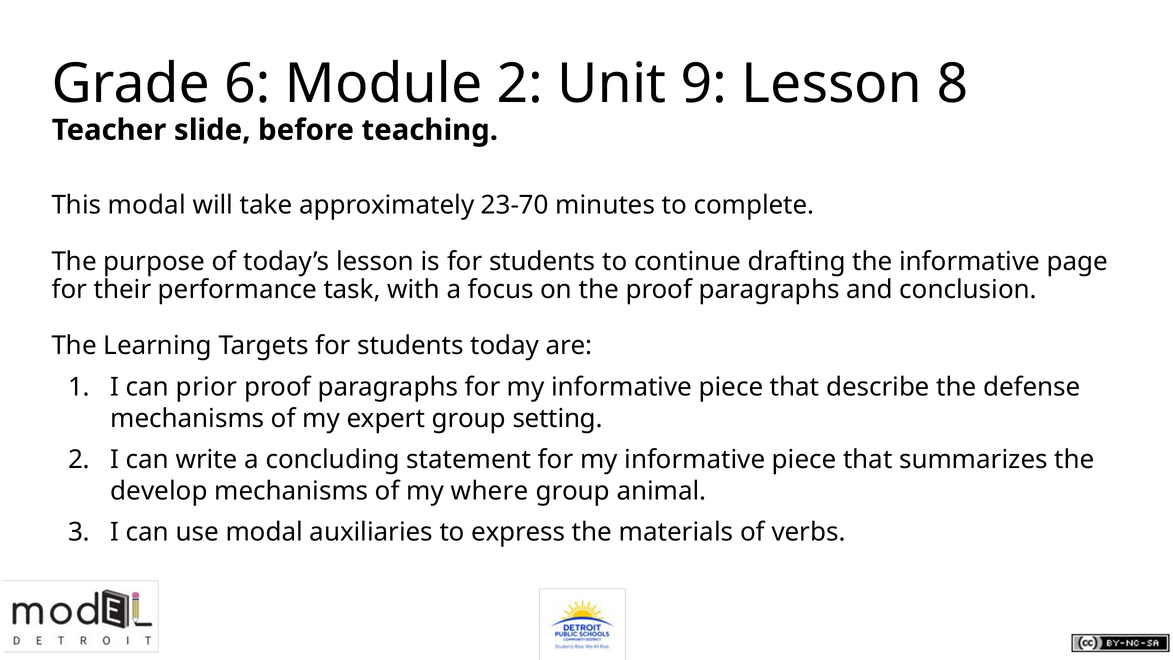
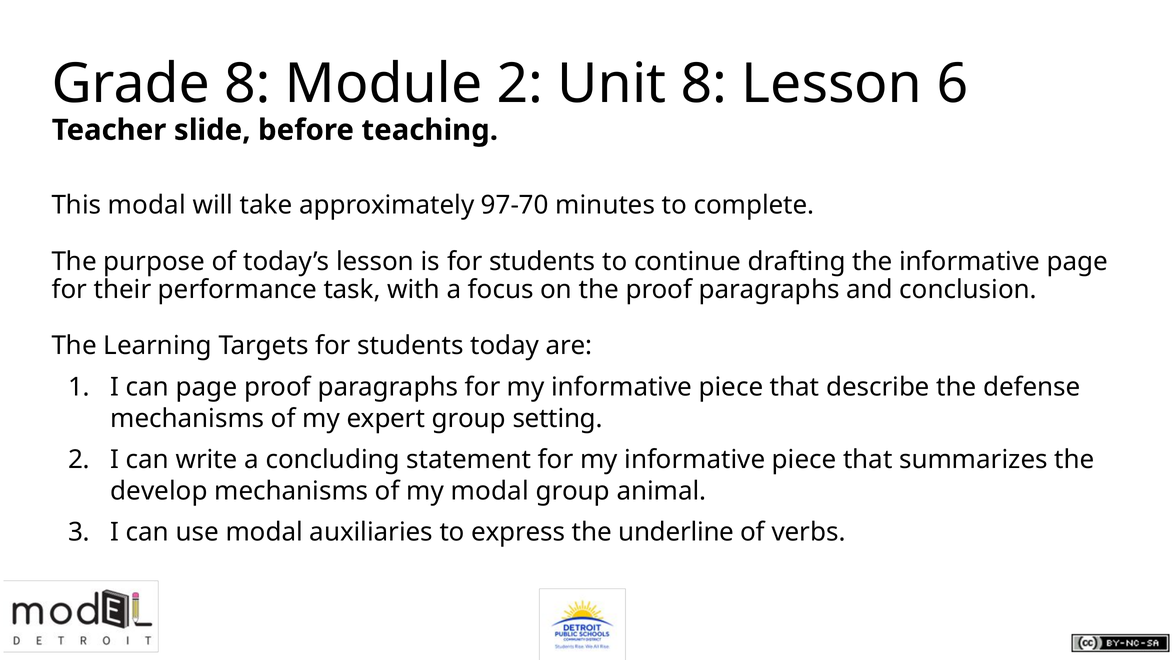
Grade 6: 6 -> 8 (247, 84)
Unit 9: 9 -> 8 (704, 84)
8: 8 -> 6 (952, 84)
23-70: 23-70 -> 97-70 (515, 205)
can prior: prior -> page (206, 387)
my where: where -> modal (490, 491)
materials: materials -> underline (676, 532)
